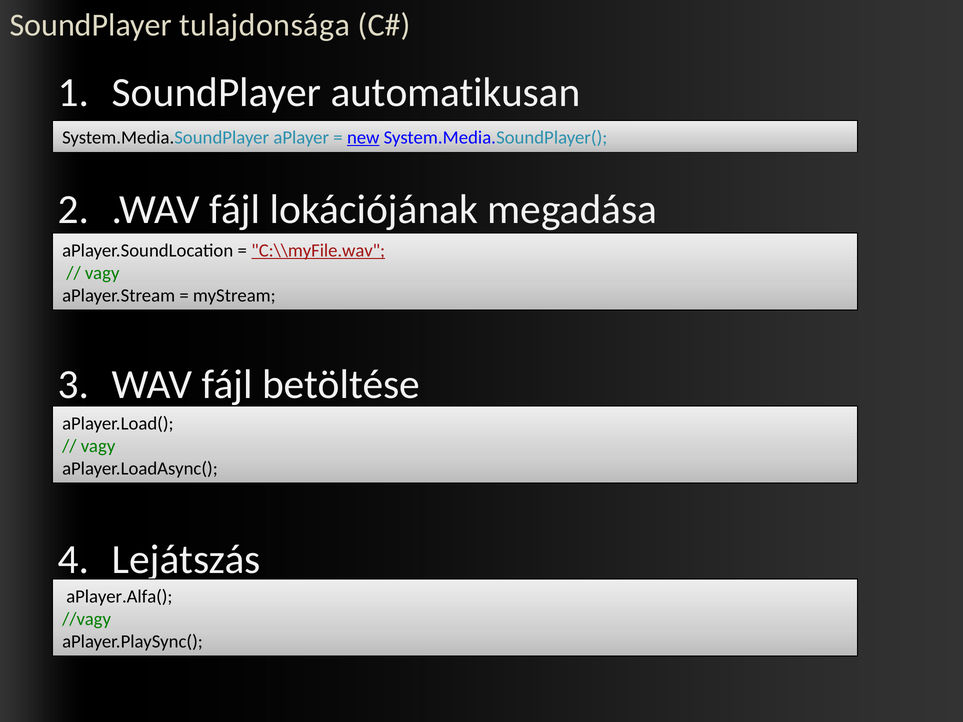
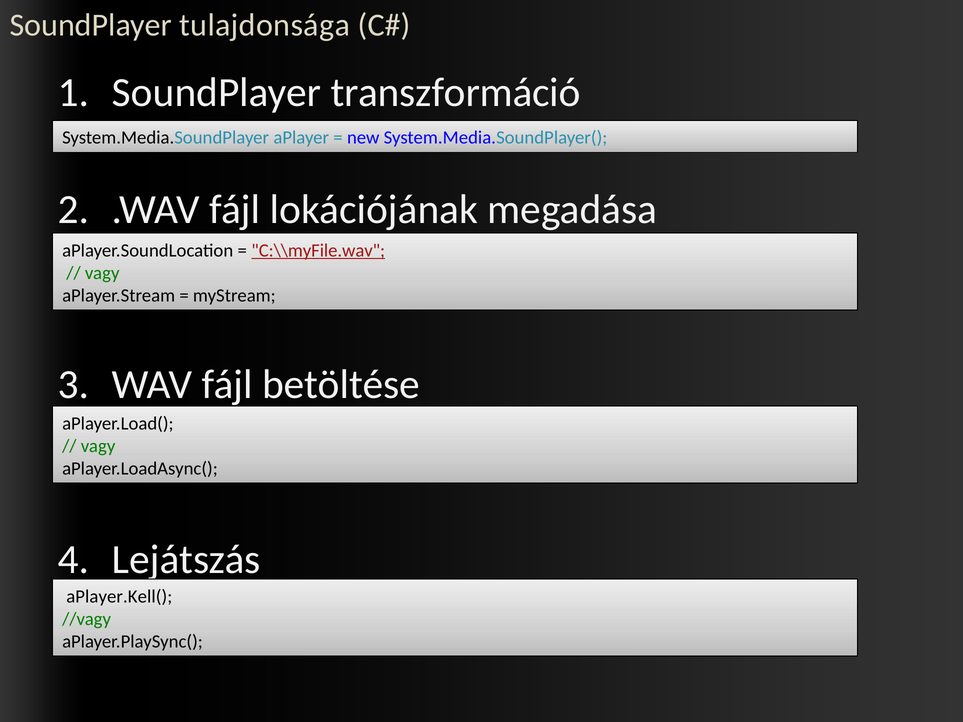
automatikusan: automatikusan -> transzformáció (456, 93)
new underline: present -> none (363, 138)
aPlayer.Alfa(: aPlayer.Alfa( -> aPlayer.Kell( (119, 597)
